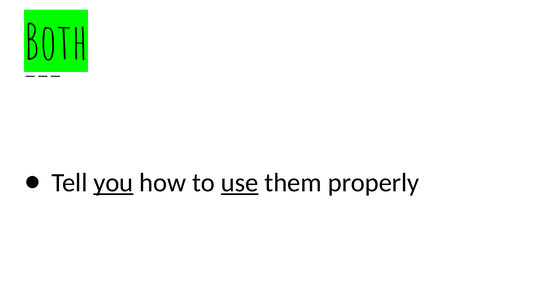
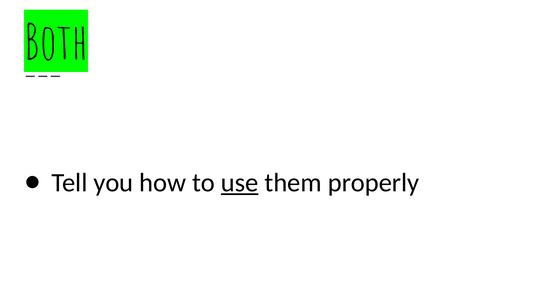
you underline: present -> none (113, 182)
